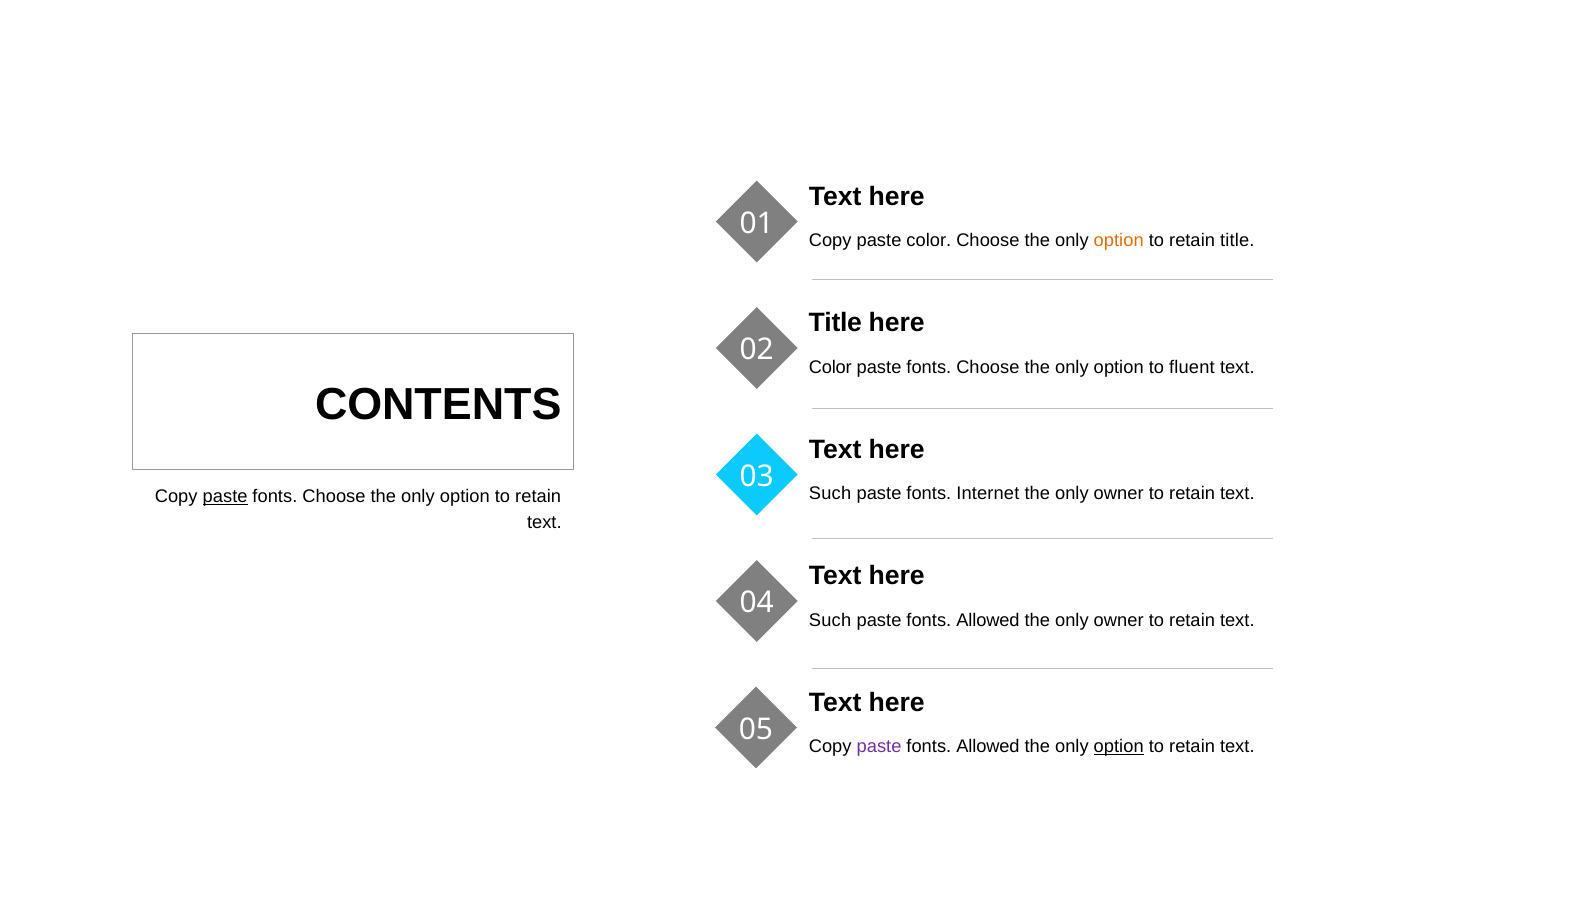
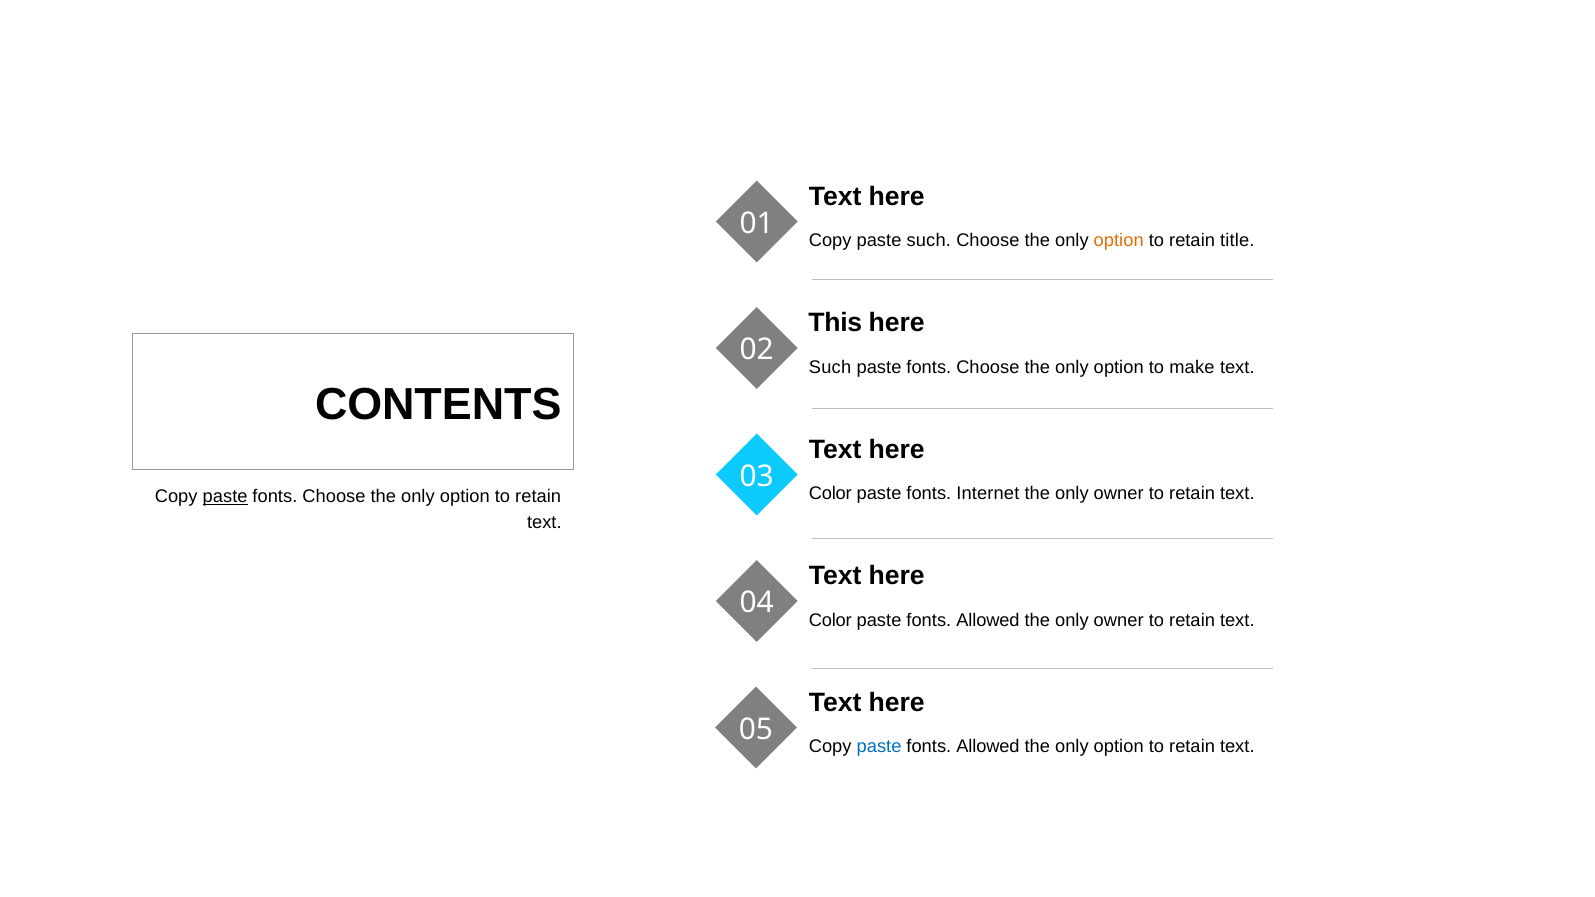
paste color: color -> such (929, 241)
Title: Title -> This (835, 323)
Color: Color -> Such (830, 367)
fluent: fluent -> make (1192, 367)
Such: Such -> Color (830, 494)
Such: Such -> Color (830, 620)
paste colour: purple -> blue (879, 747)
option underline: present -> none (1119, 747)
